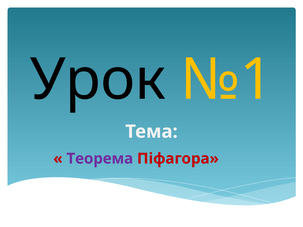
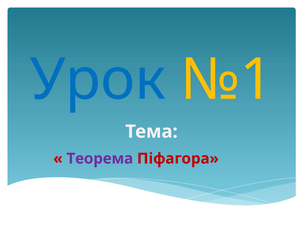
Урок colour: black -> blue (98, 80)
